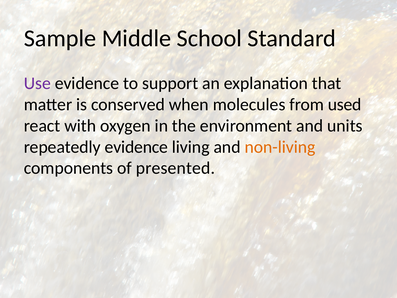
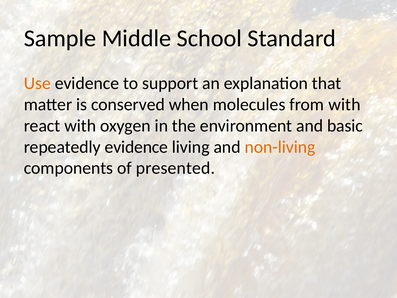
Use colour: purple -> orange (37, 83)
from used: used -> with (344, 104)
units: units -> basic (345, 126)
